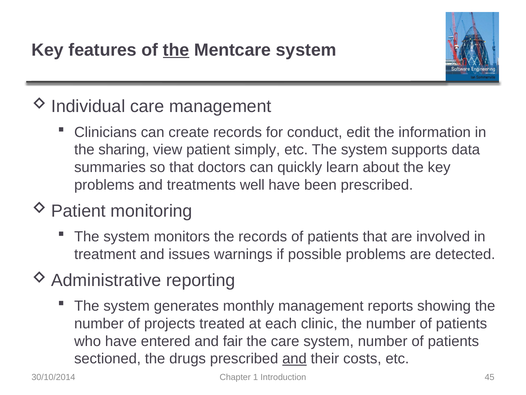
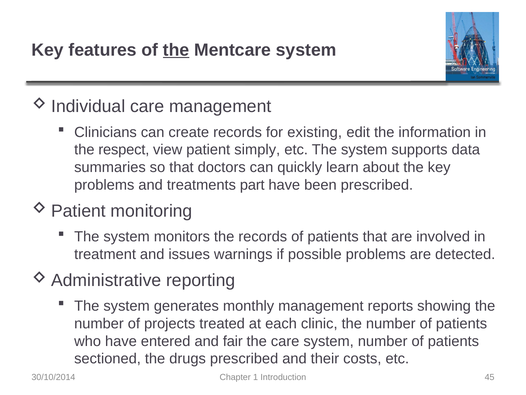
conduct: conduct -> existing (315, 132)
sharing: sharing -> respect (124, 150)
well: well -> part (252, 185)
and underline: present -> none (294, 358)
